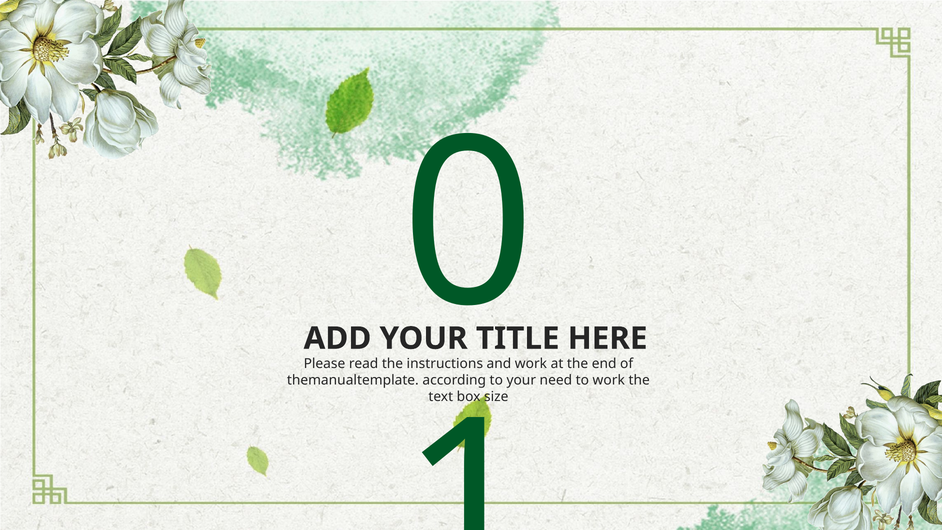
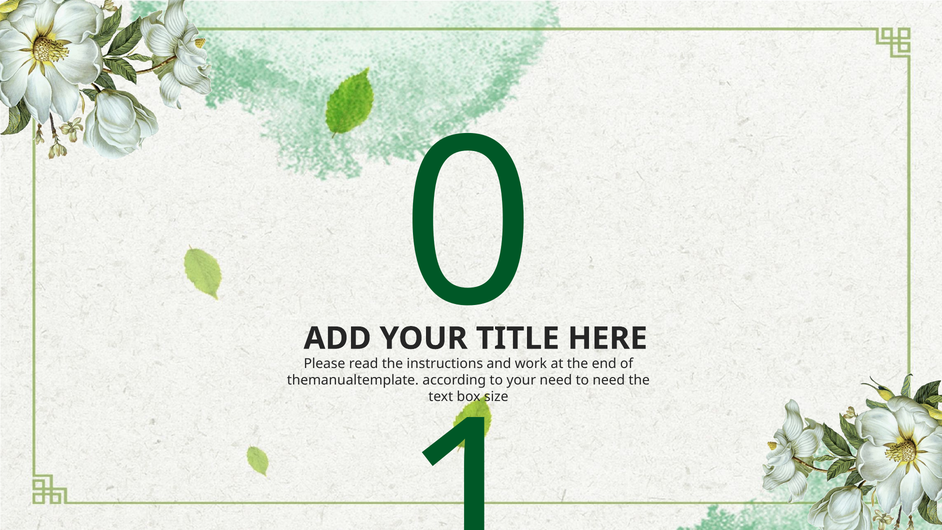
to work: work -> need (609, 380)
